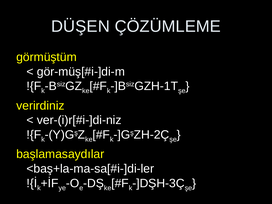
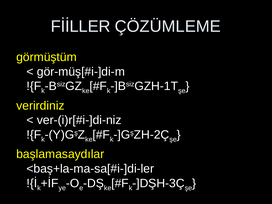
DÜŞEN: DÜŞEN -> FİİLLER (81, 26)
